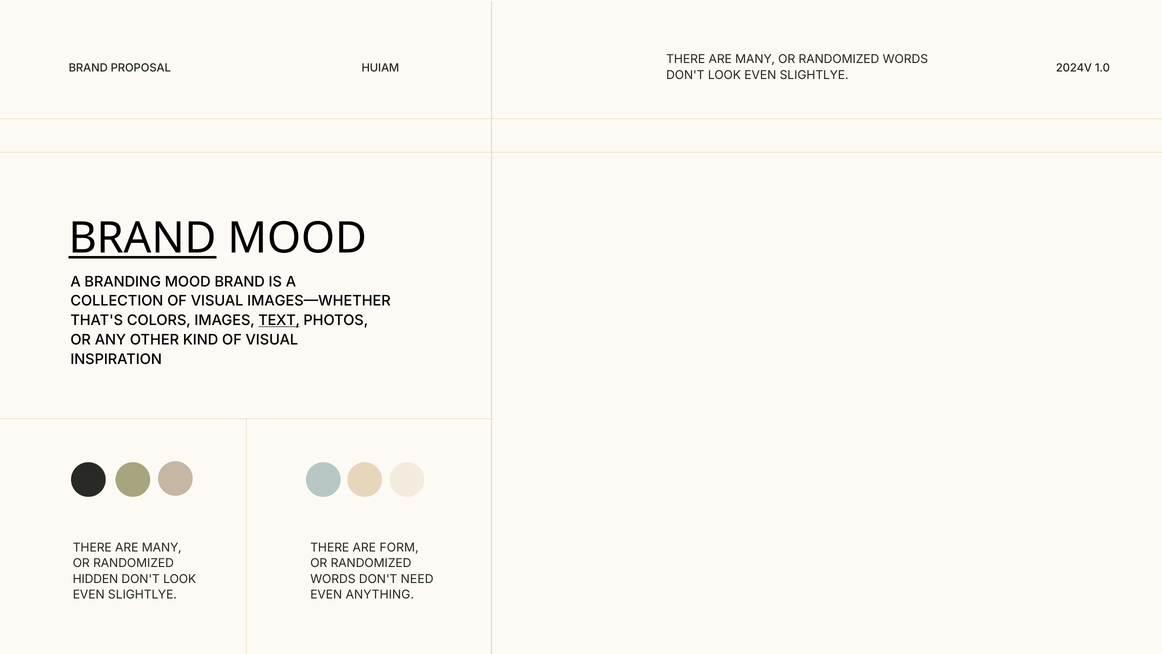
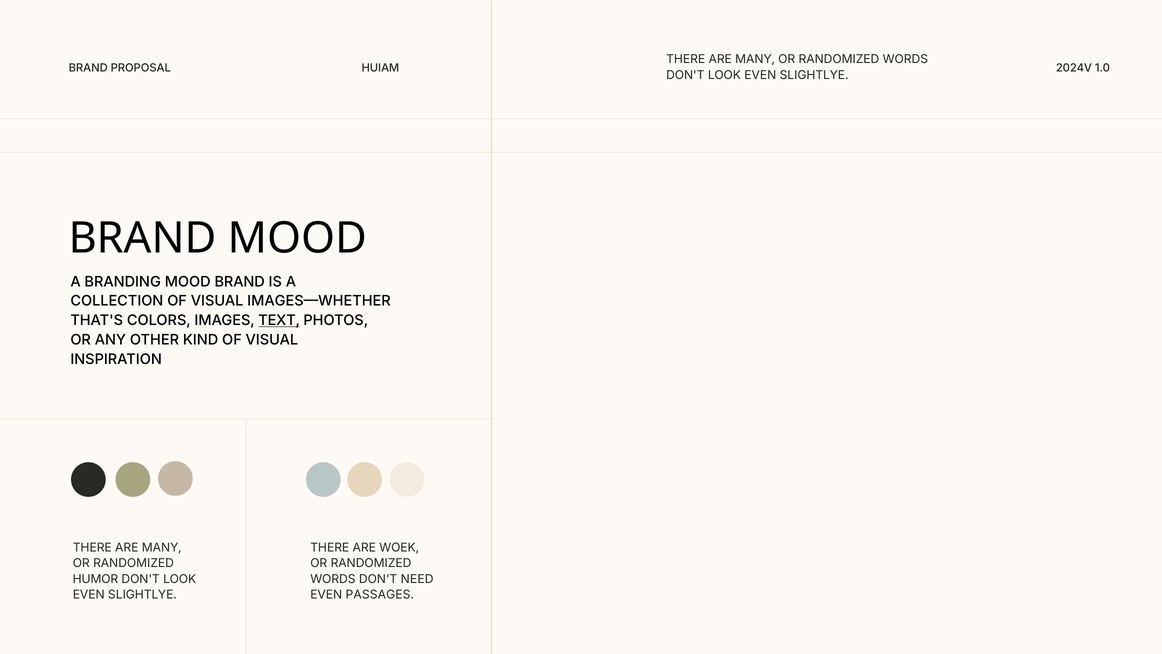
BRAND underline: present -> none (143, 238)
FORM: FORM -> WOEK (399, 547)
HIDDEN: HIDDEN -> HUMOR (95, 579)
ANYTHING: ANYTHING -> PASSAGES (380, 595)
